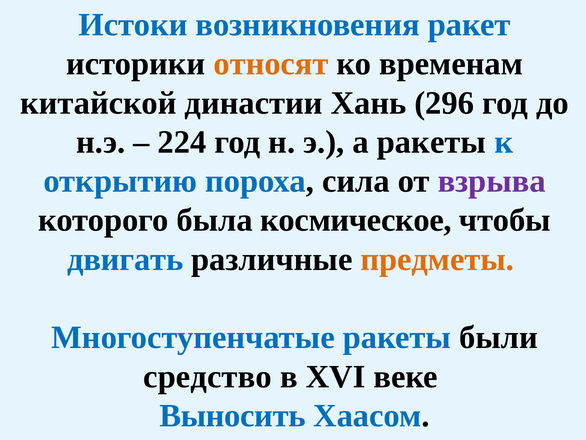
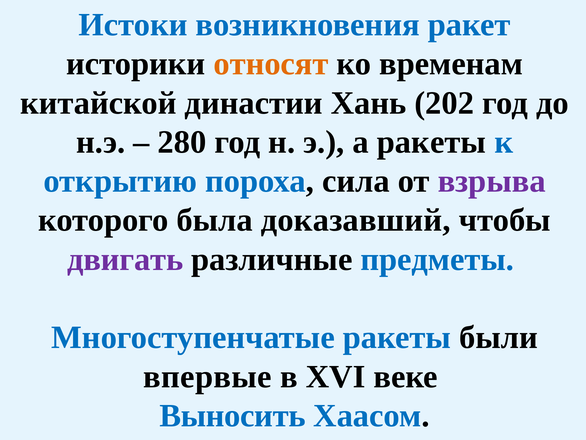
296: 296 -> 202 (444, 103)
224: 224 -> 280 (182, 142)
космическое: космическое -> доказавший (356, 220)
двигать colour: blue -> purple (125, 259)
предметы colour: orange -> blue (437, 259)
средство: средство -> впервые (207, 376)
